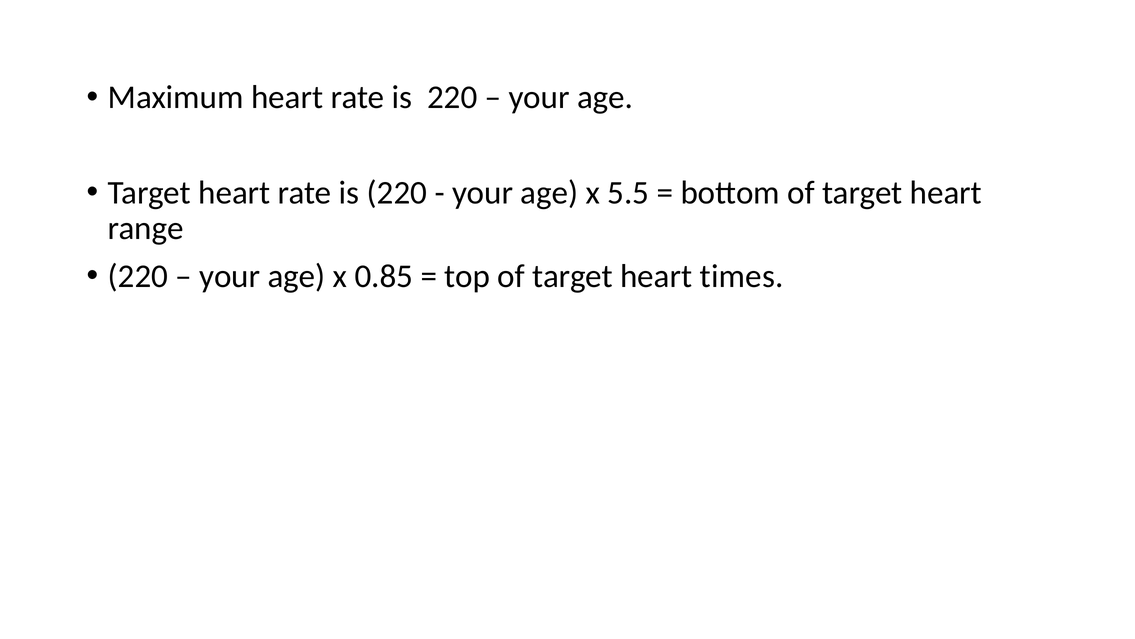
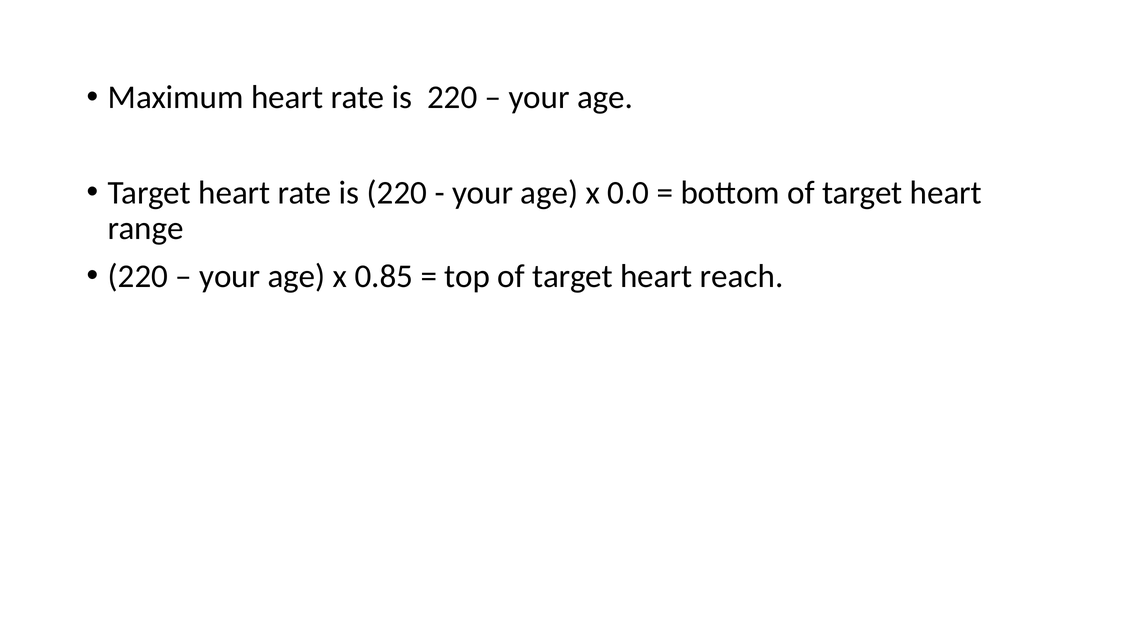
5.5: 5.5 -> 0.0 (628, 193)
times: times -> reach (742, 276)
